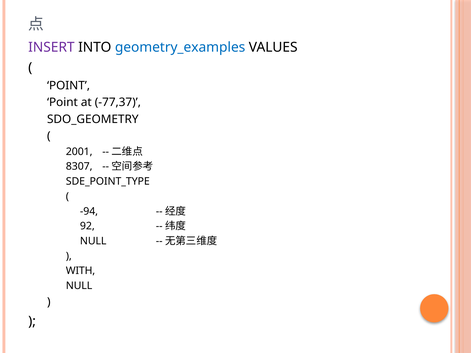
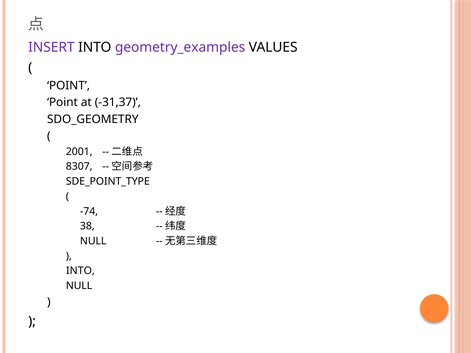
geometry_examples colour: blue -> purple (180, 47)
-77,37: -77,37 -> -31,37 (118, 102)
-94: -94 -> -74 (89, 211)
92: 92 -> 38 (87, 226)
WITH: WITH -> INTO (80, 271)
